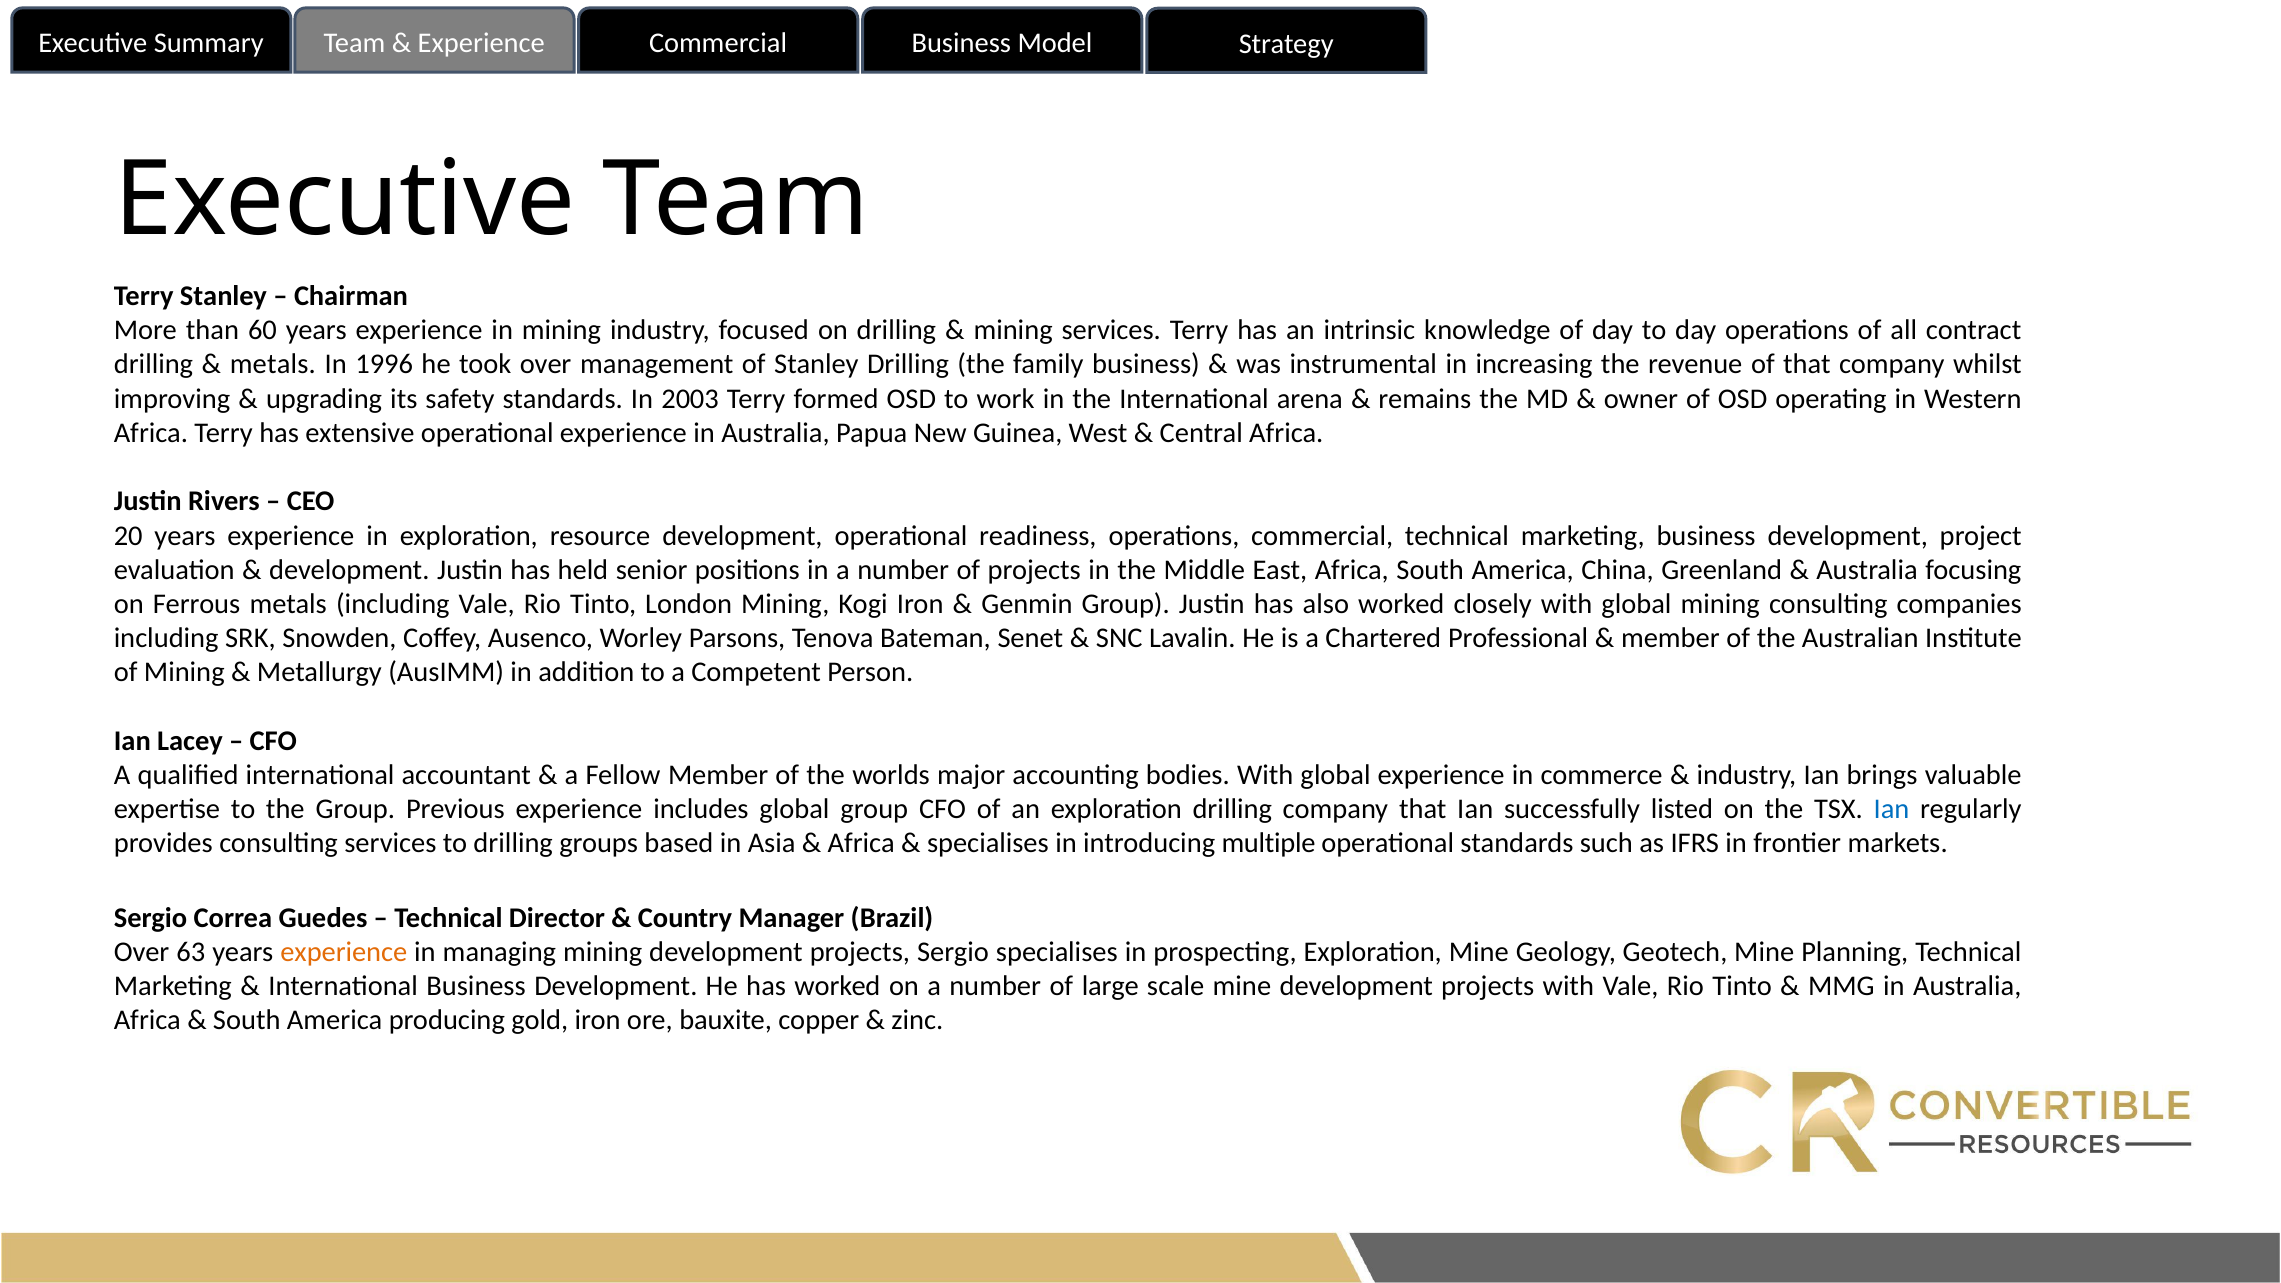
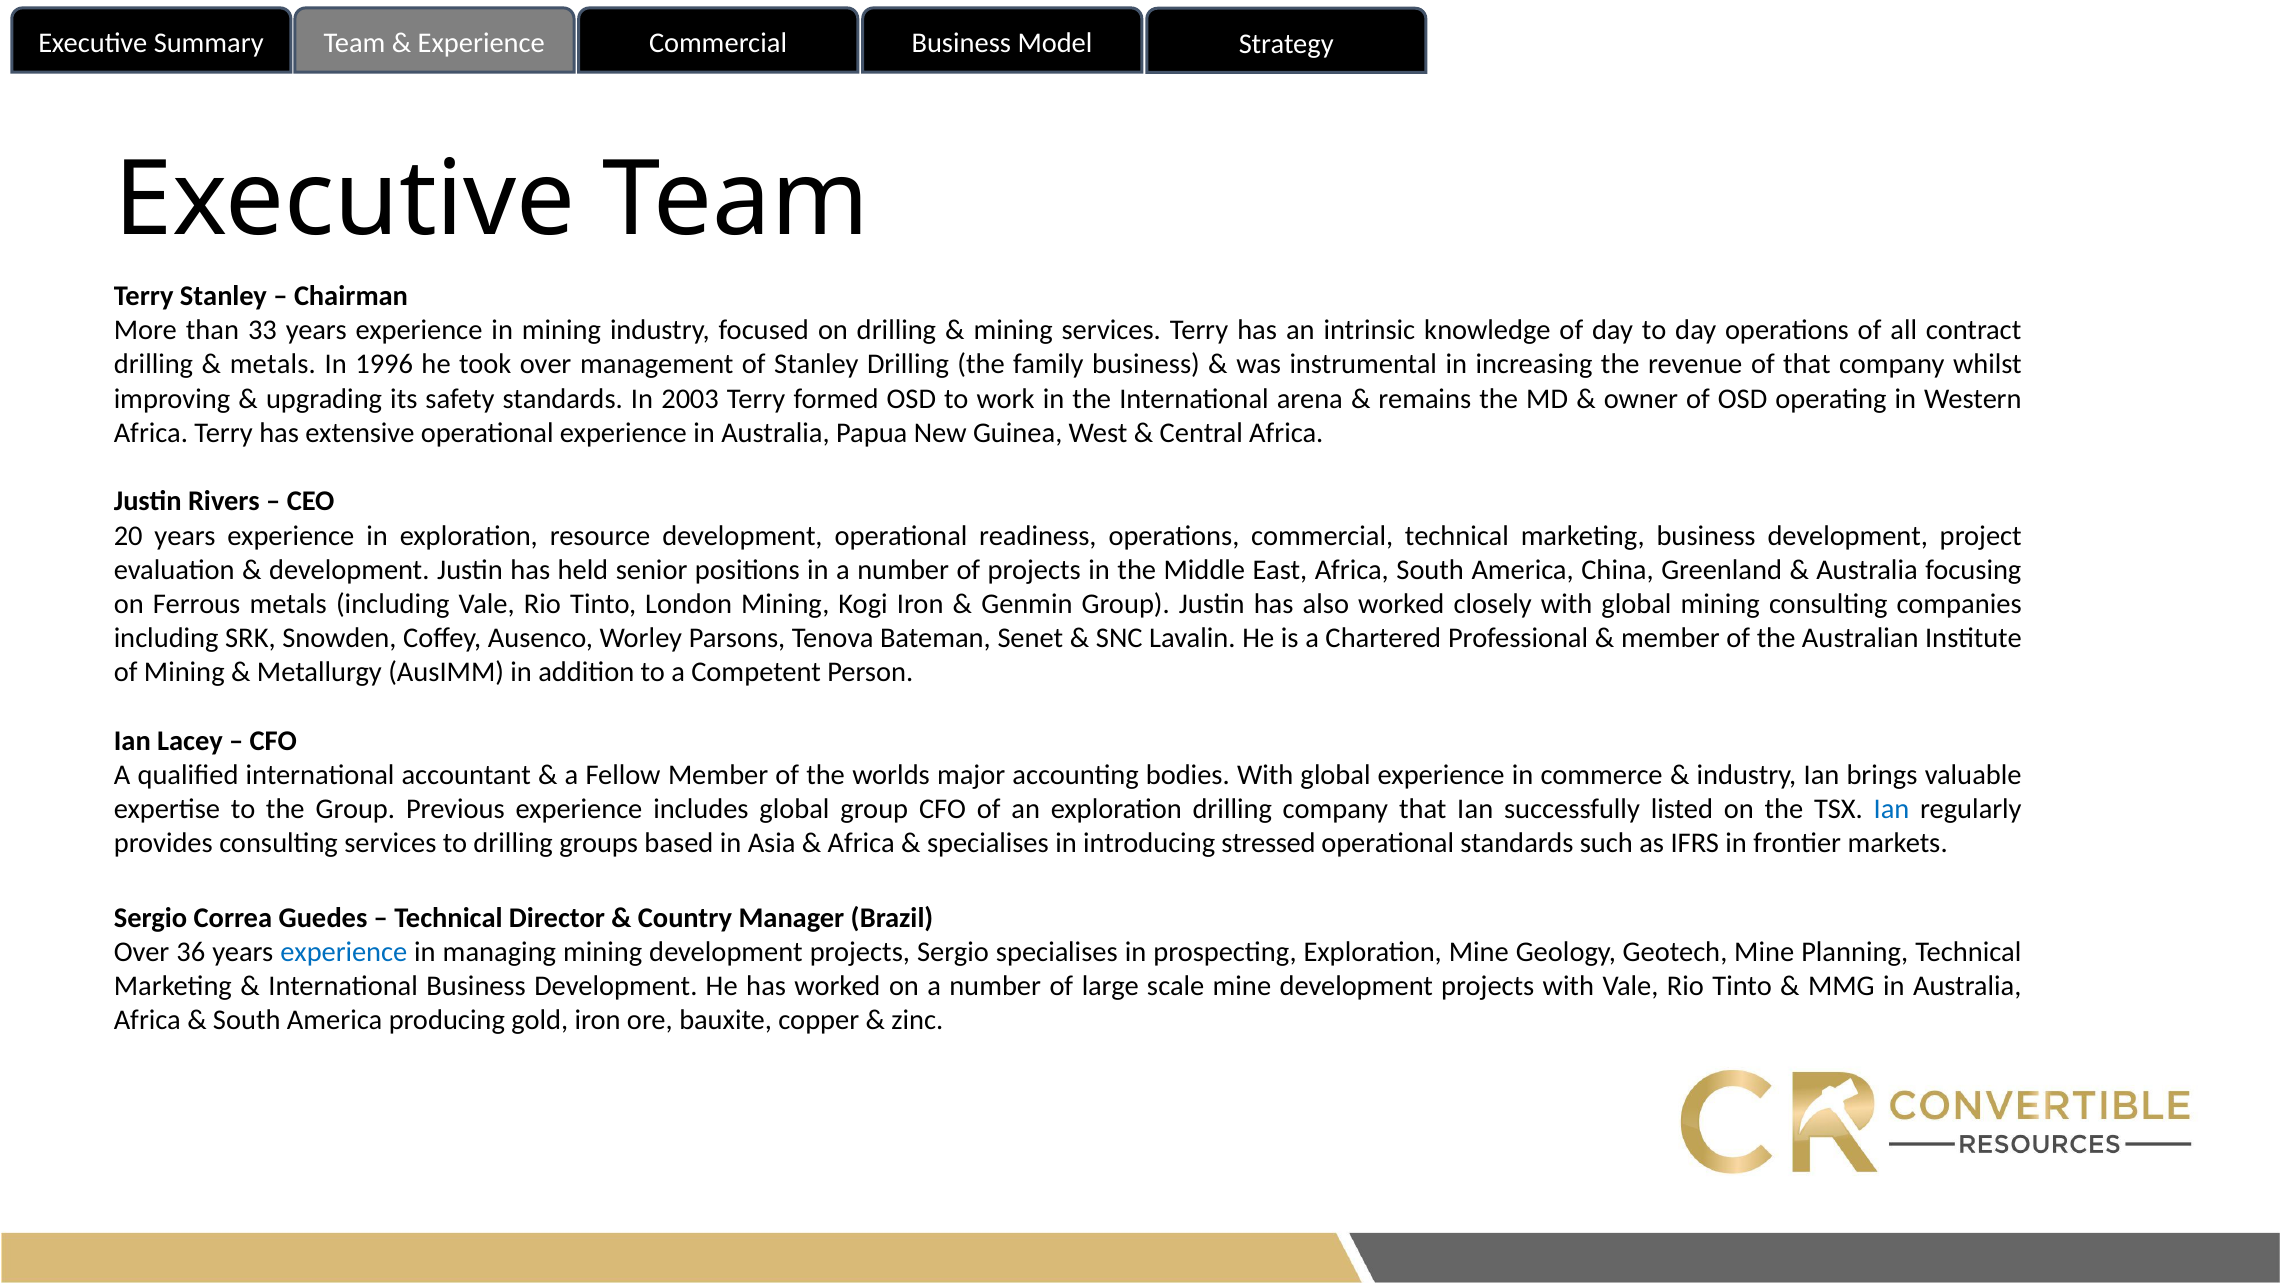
60: 60 -> 33 (262, 330)
multiple: multiple -> stressed (1268, 844)
63: 63 -> 36 (191, 952)
experience colour: orange -> blue (344, 952)
